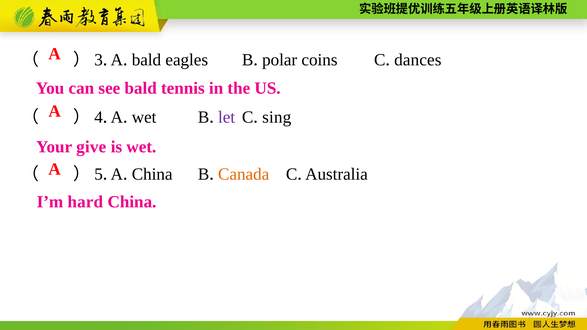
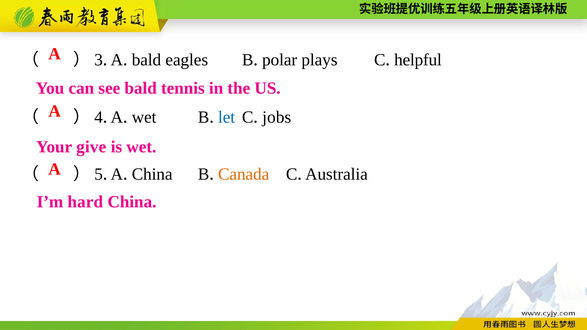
coins: coins -> plays (319, 60)
dances: dances -> helpful (418, 60)
let colour: purple -> blue (227, 117)
sing: sing -> jobs (277, 117)
